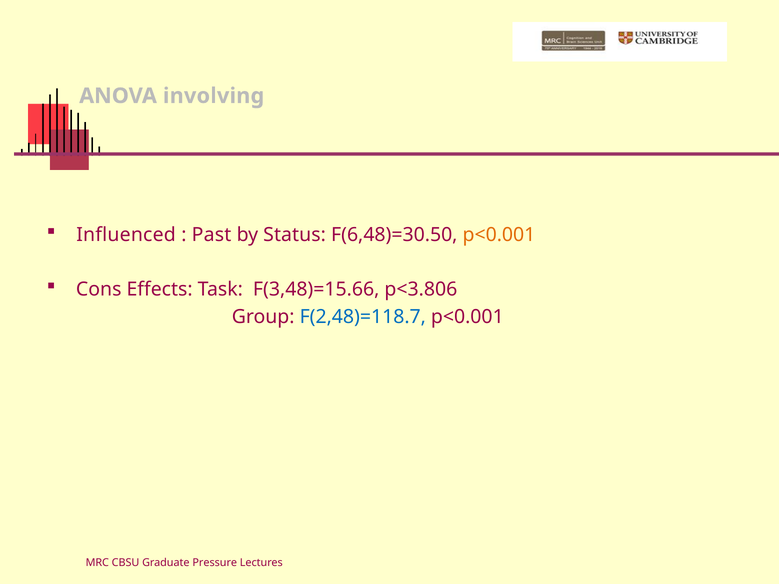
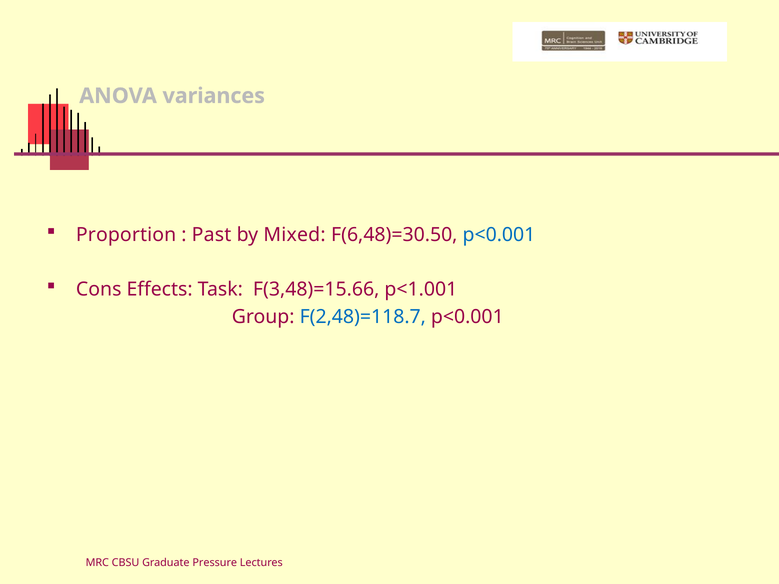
involving: involving -> variances (214, 96)
Influenced: Influenced -> Proportion (126, 235)
Status: Status -> Mixed (295, 235)
p<0.001 colour: orange -> blue (499, 235)
p<3.806: p<3.806 -> p<1.001 (421, 290)
